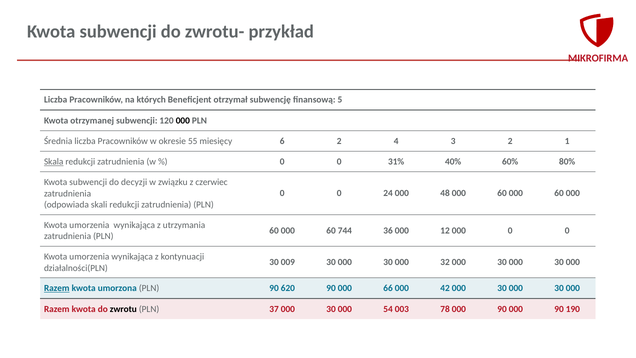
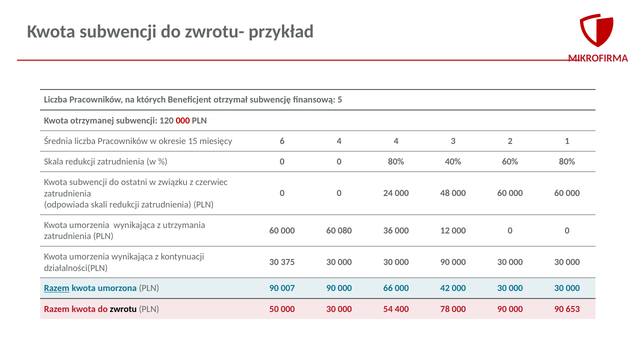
000 colour: black -> red (183, 120)
55: 55 -> 15 (193, 141)
6 2: 2 -> 4 (339, 141)
Skala underline: present -> none (54, 161)
0 31%: 31% -> 80% (396, 161)
decyzji: decyzji -> ostatni (134, 182)
744: 744 -> 080 (345, 230)
009: 009 -> 375 (288, 262)
30 000 32: 32 -> 90 (445, 262)
620: 620 -> 007 (288, 288)
37: 37 -> 50 (274, 309)
003: 003 -> 400 (402, 309)
190: 190 -> 653 (573, 309)
